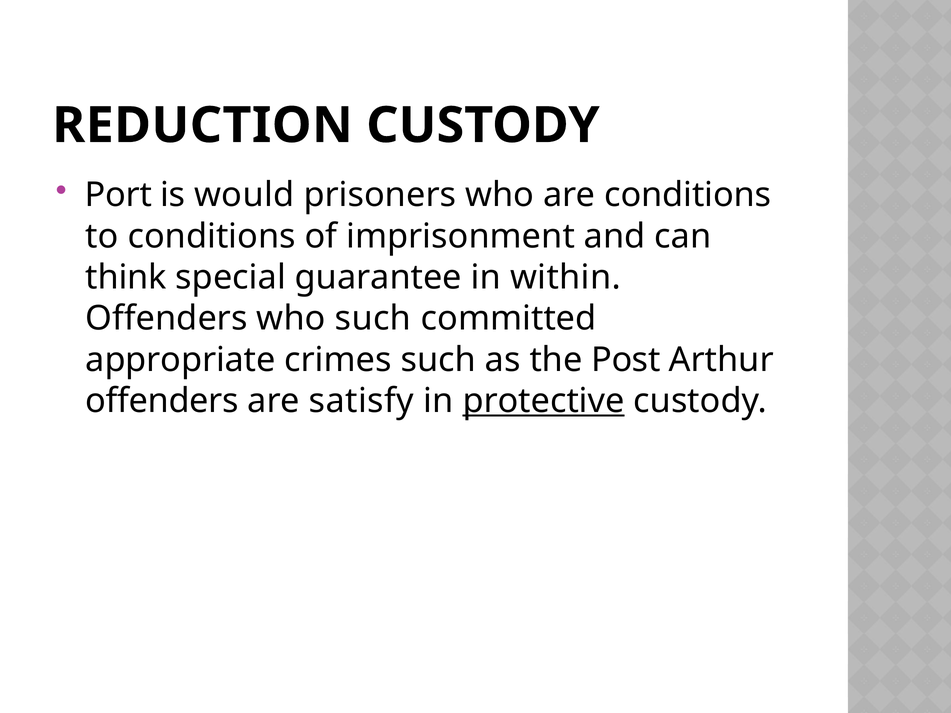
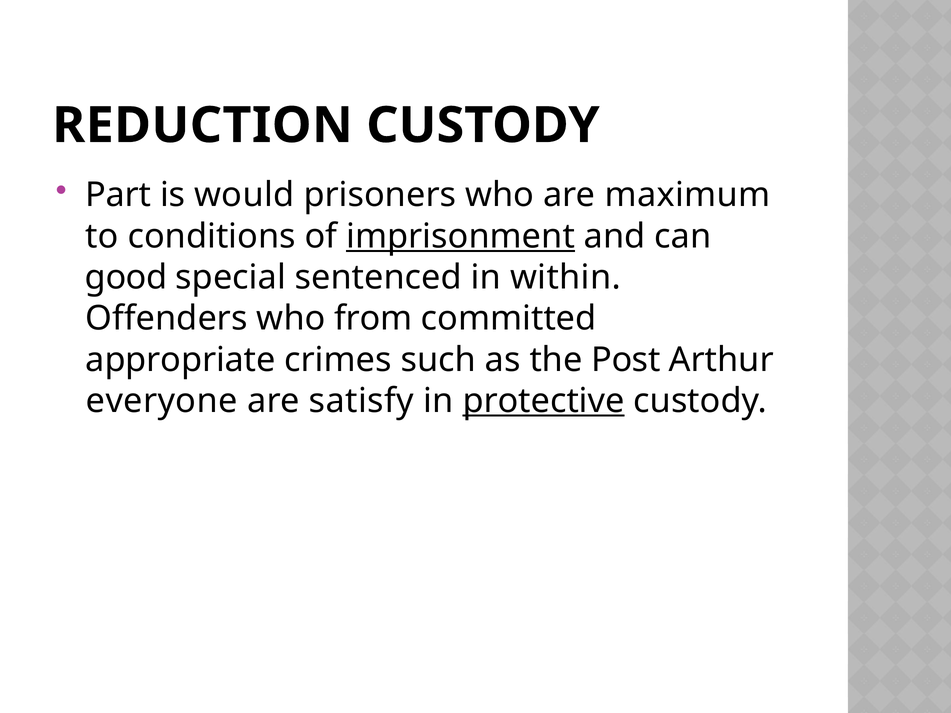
Port: Port -> Part (118, 195)
are conditions: conditions -> maximum (688, 195)
imprisonment underline: none -> present (461, 236)
think: think -> good (126, 277)
guarantee: guarantee -> sentenced (378, 277)
who such: such -> from (373, 319)
offenders: offenders -> everyone (162, 401)
